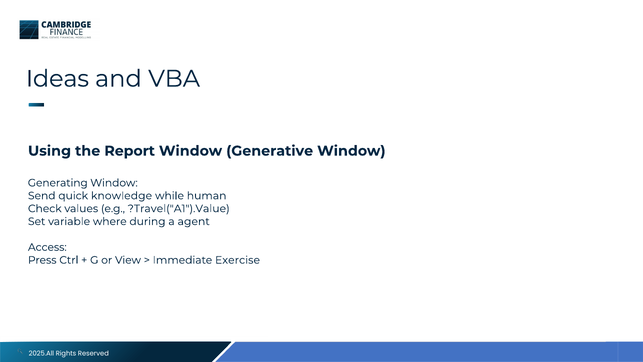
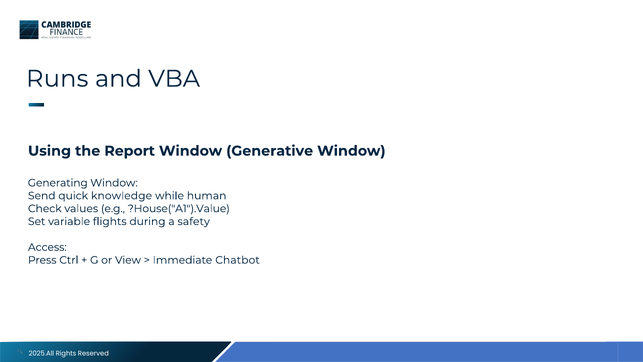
Ideas: Ideas -> Runs (57, 79)
?Travel("A1").Value: ?Travel("A1").Value -> ?House("A1").Value (179, 208)
where: where -> flights (110, 221)
agent: agent -> safety (194, 221)
Exercise: Exercise -> Chatbot (238, 260)
